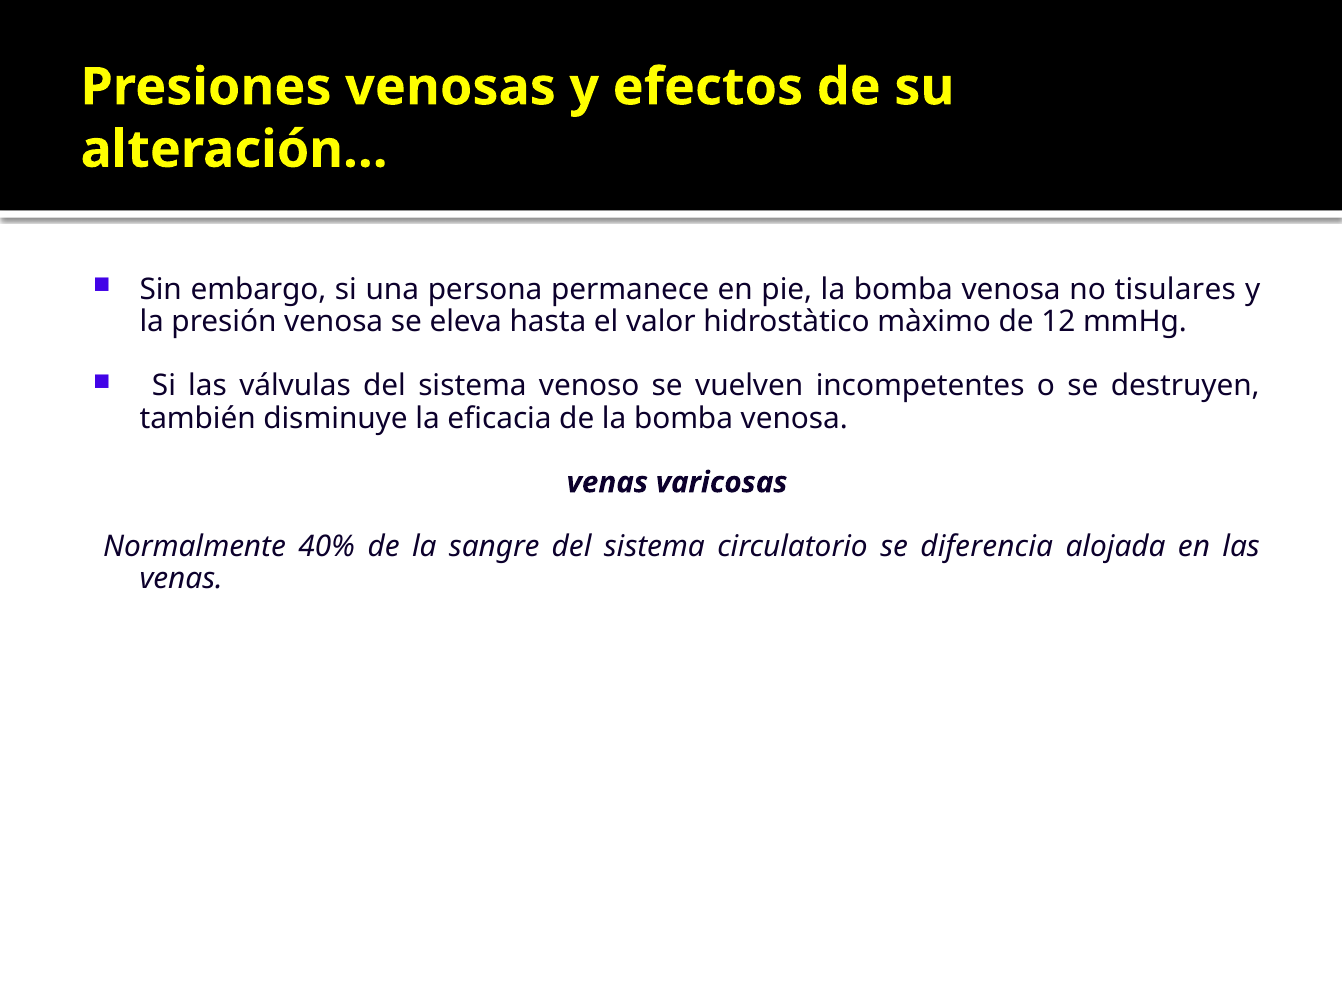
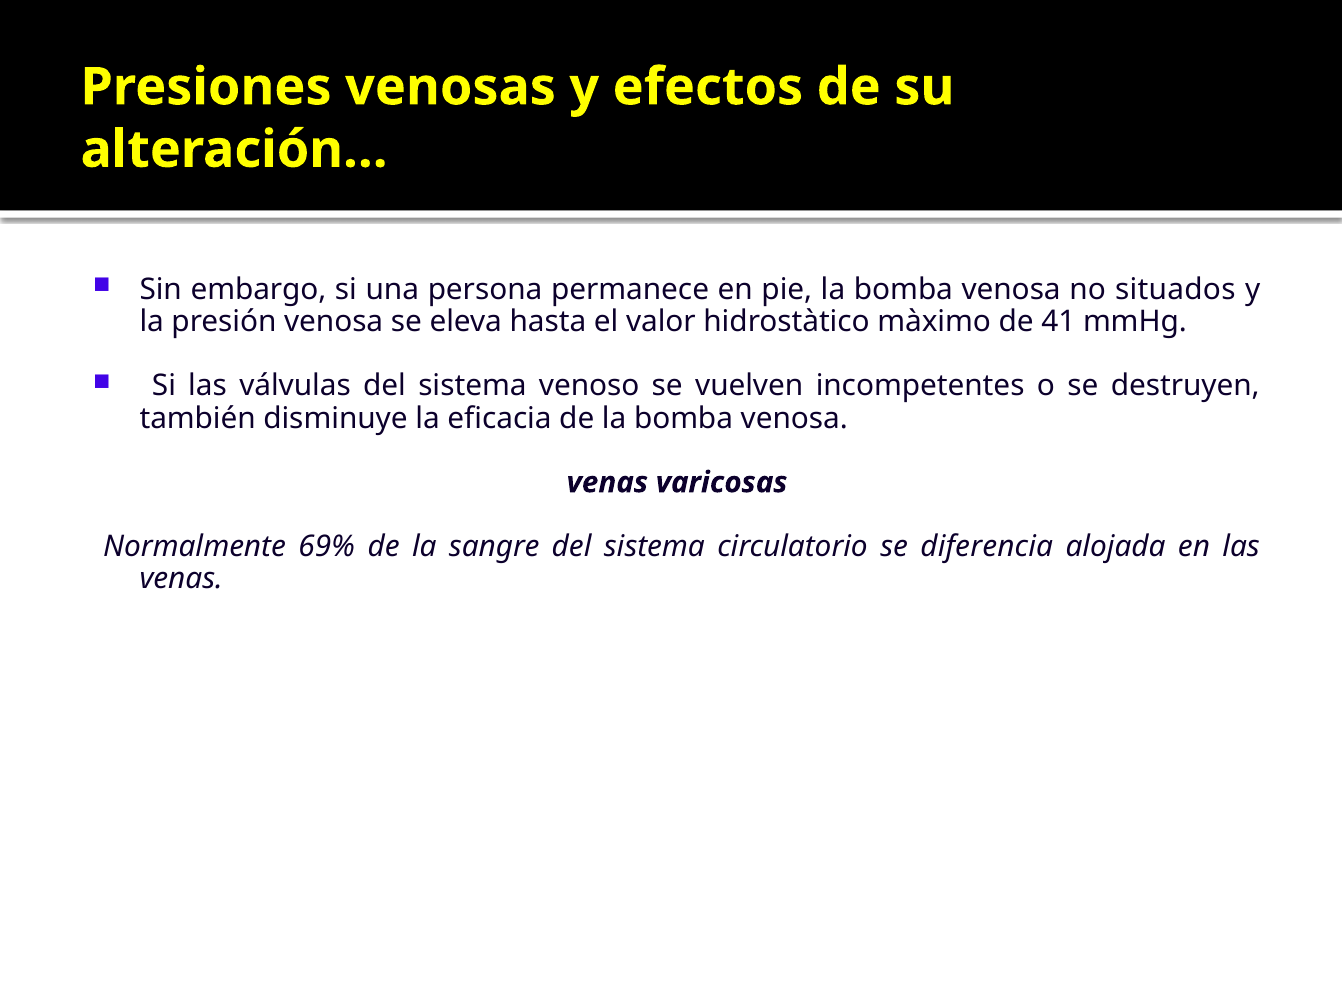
tisulares: tisulares -> situados (1175, 289)
12: 12 -> 41 (1058, 322)
40%: 40% -> 69% (327, 546)
